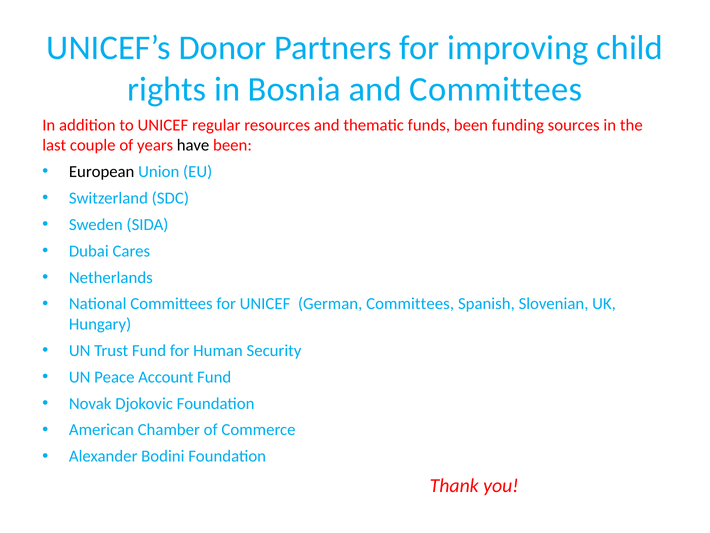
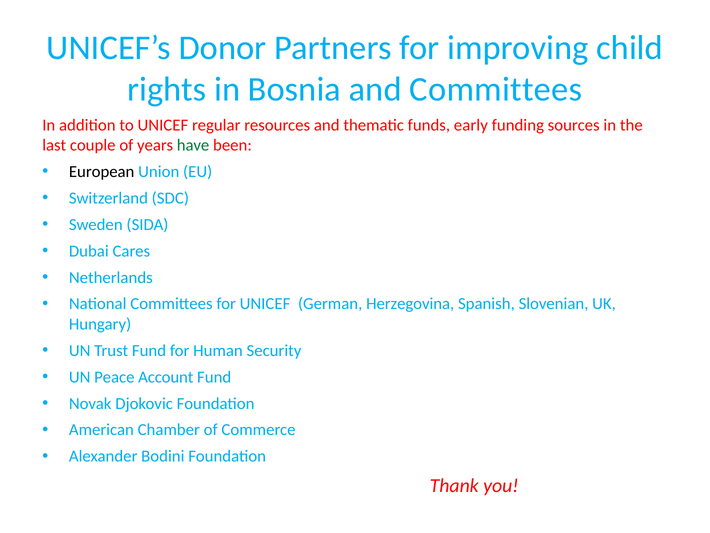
funds been: been -> early (471, 125)
have colour: black -> green (193, 145)
German Committees: Committees -> Herzegovina (410, 304)
